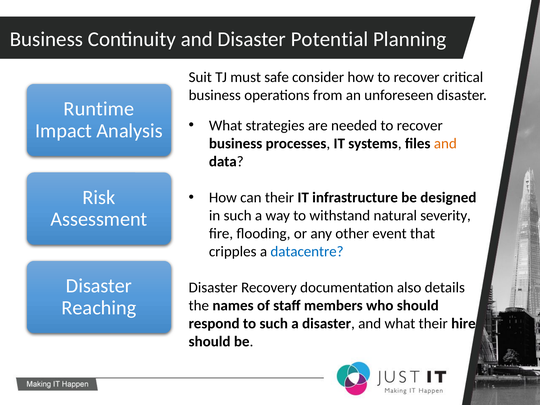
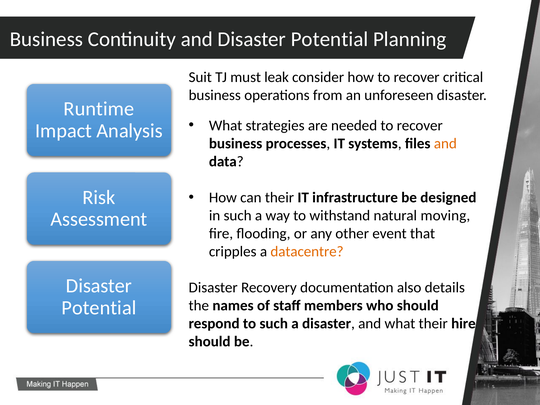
safe: safe -> leak (277, 77)
severity: severity -> moving (445, 216)
datacentre colour: blue -> orange (307, 252)
Reaching: Reaching -> Potential (99, 308)
